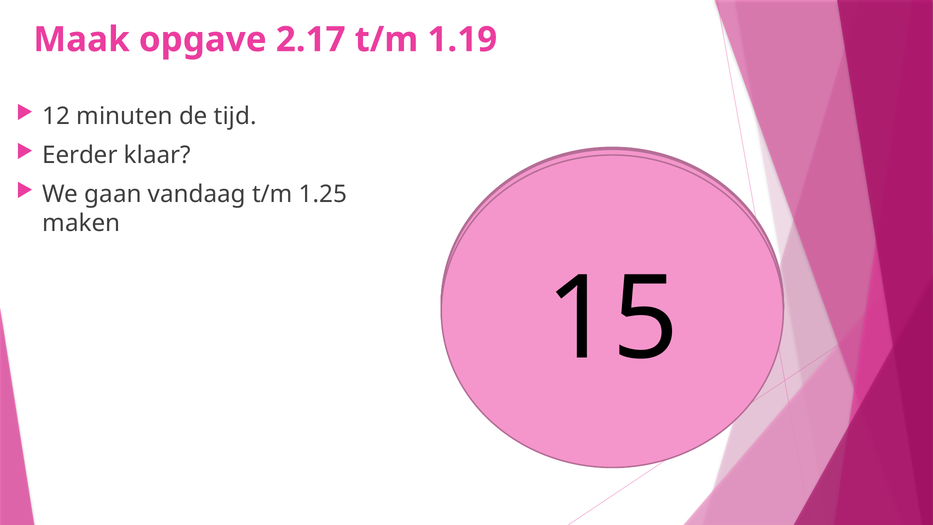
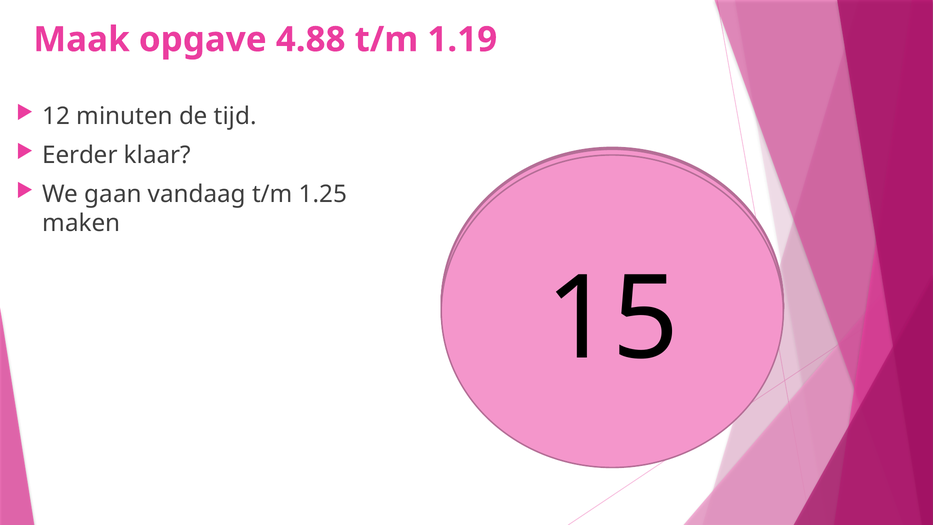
2.17: 2.17 -> 4.88 (311, 40)
